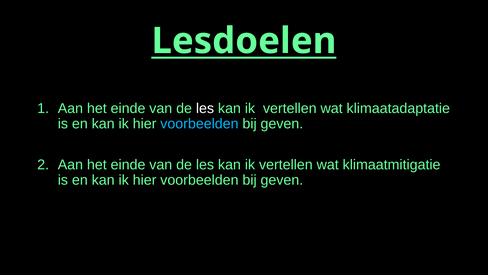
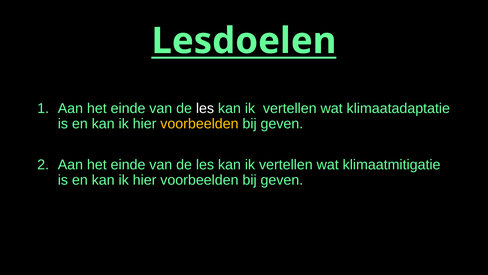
voorbeelden colour: light blue -> yellow (199, 123)
